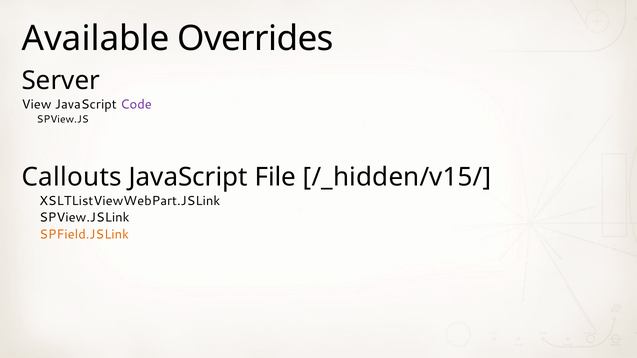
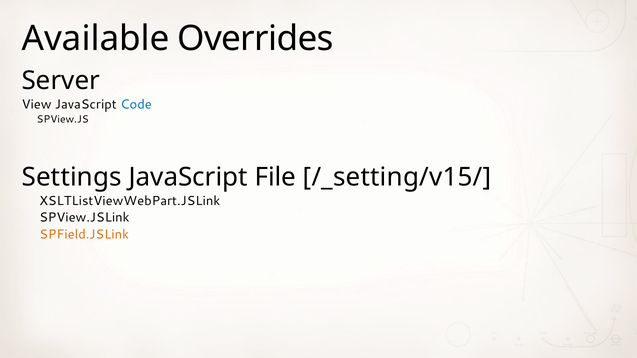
Code colour: purple -> blue (136, 105)
Callouts: Callouts -> Settings (72, 177)
/_hidden/v15/: /_hidden/v15/ -> /_setting/v15/ (397, 177)
